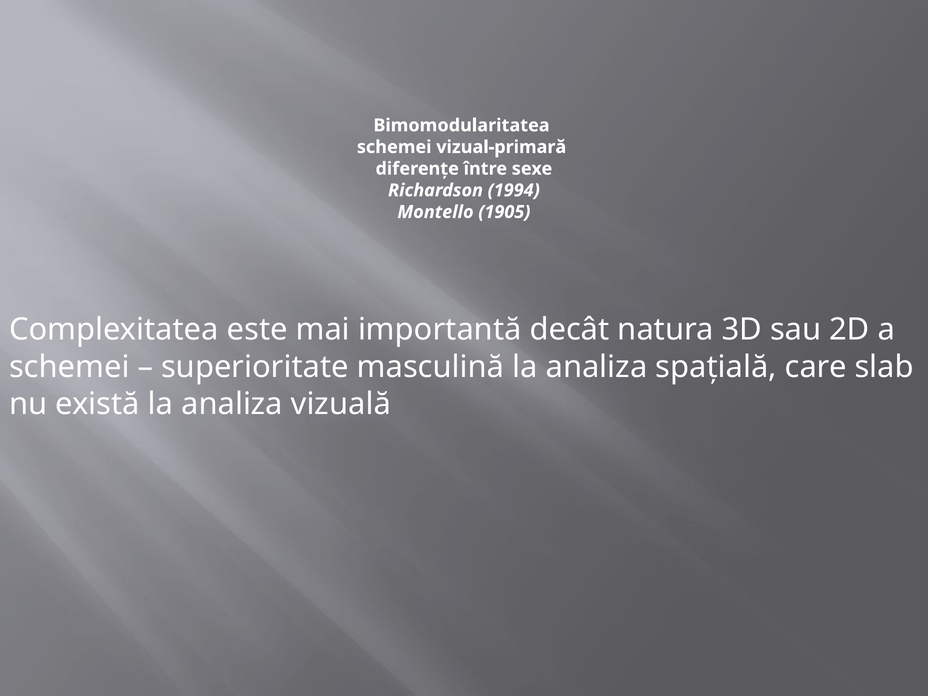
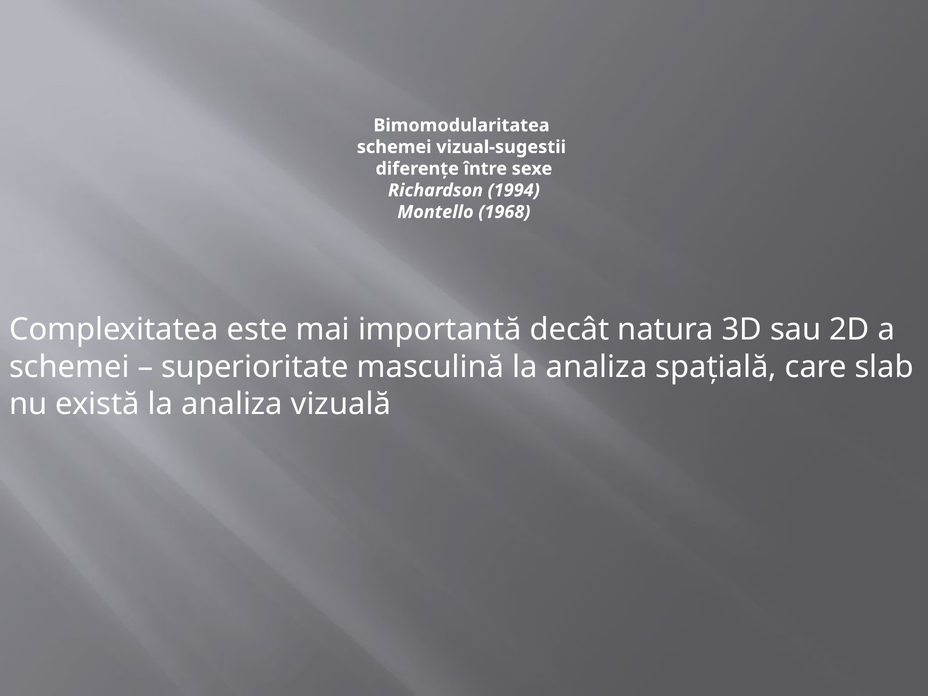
vizual-primară: vizual-primară -> vizual-sugestii (501, 147)
1905: 1905 -> 1968 (504, 212)
